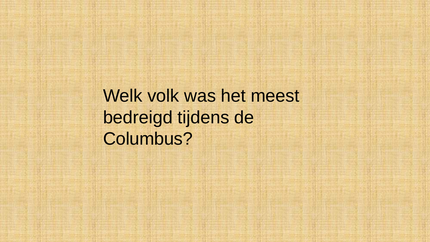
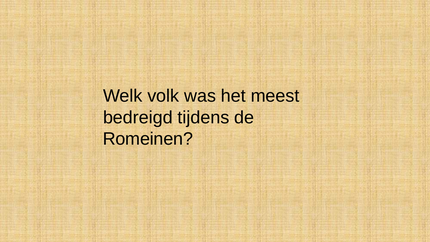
Columbus: Columbus -> Romeinen (148, 139)
